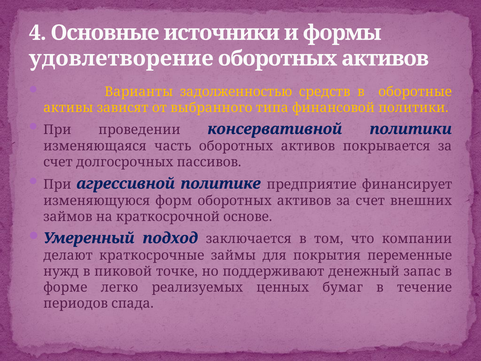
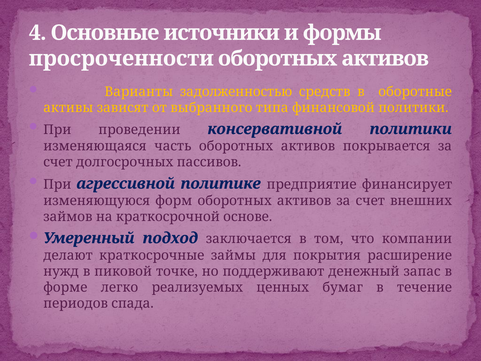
удовлетворение: удовлетворение -> просроченности (121, 58)
переменные: переменные -> расширение (410, 255)
